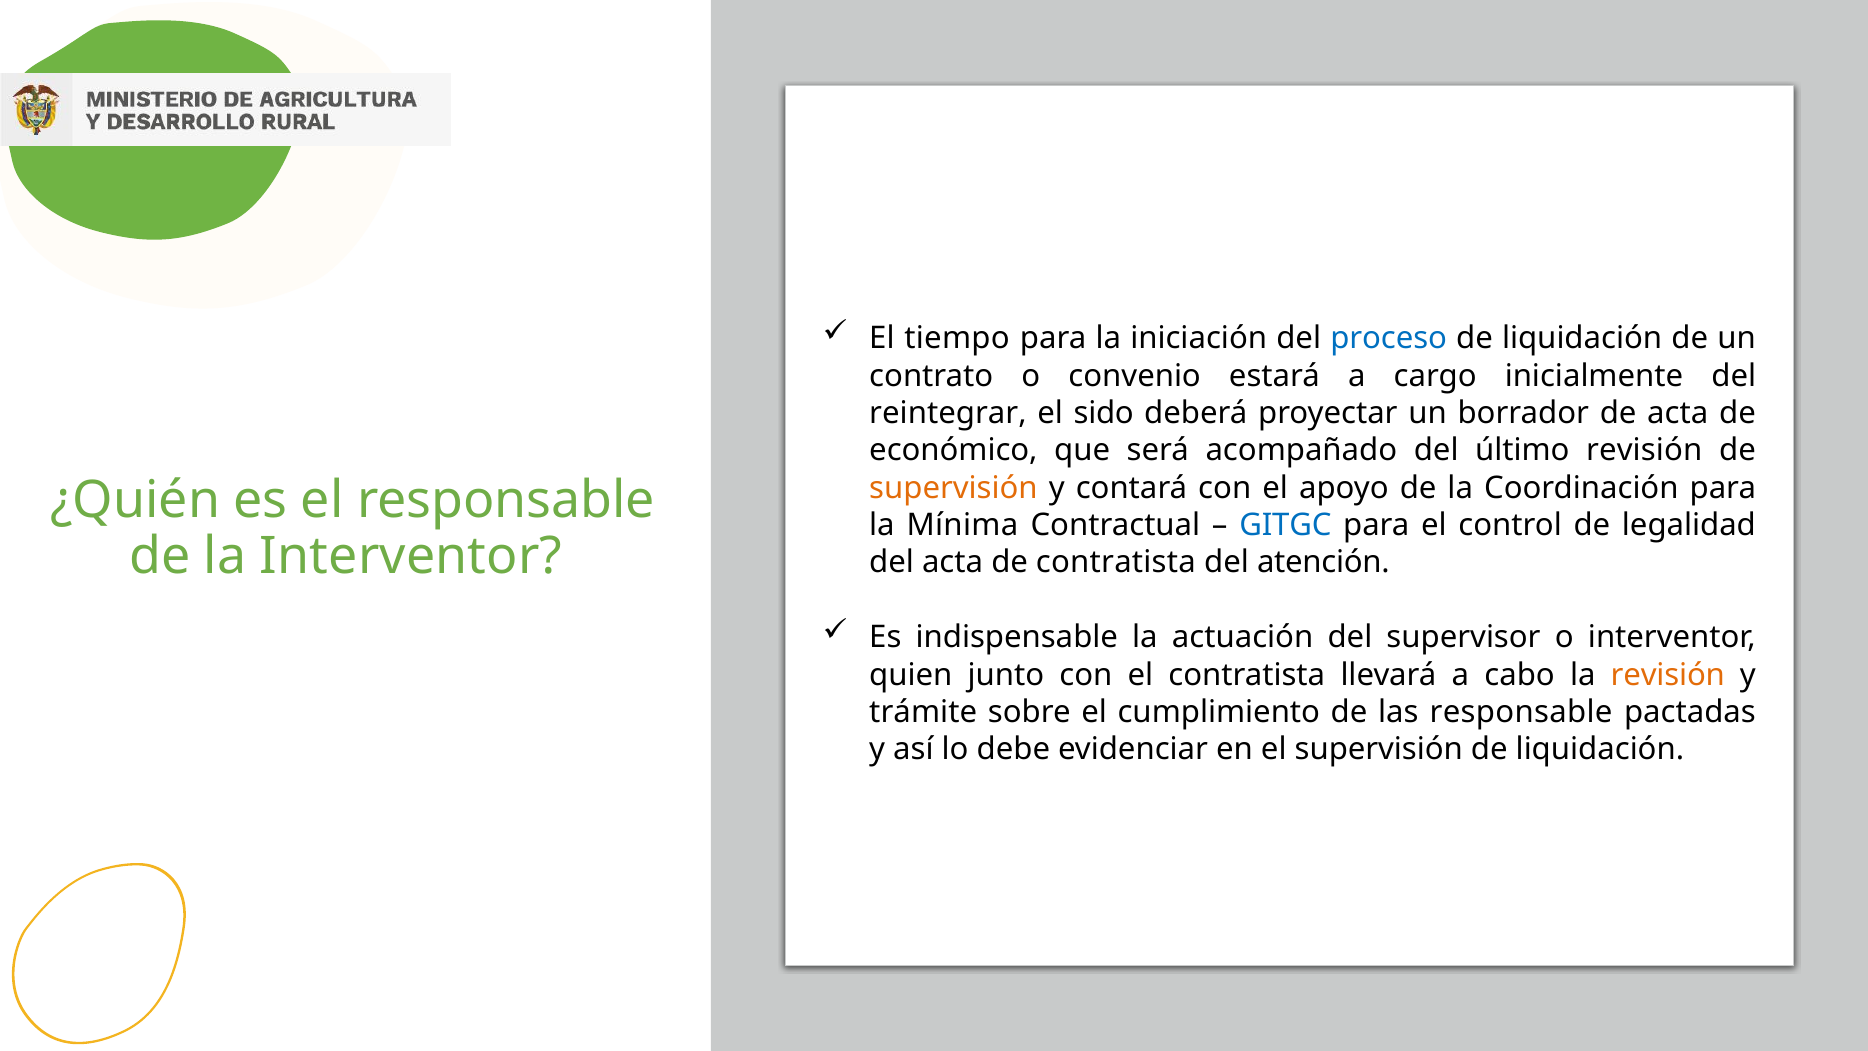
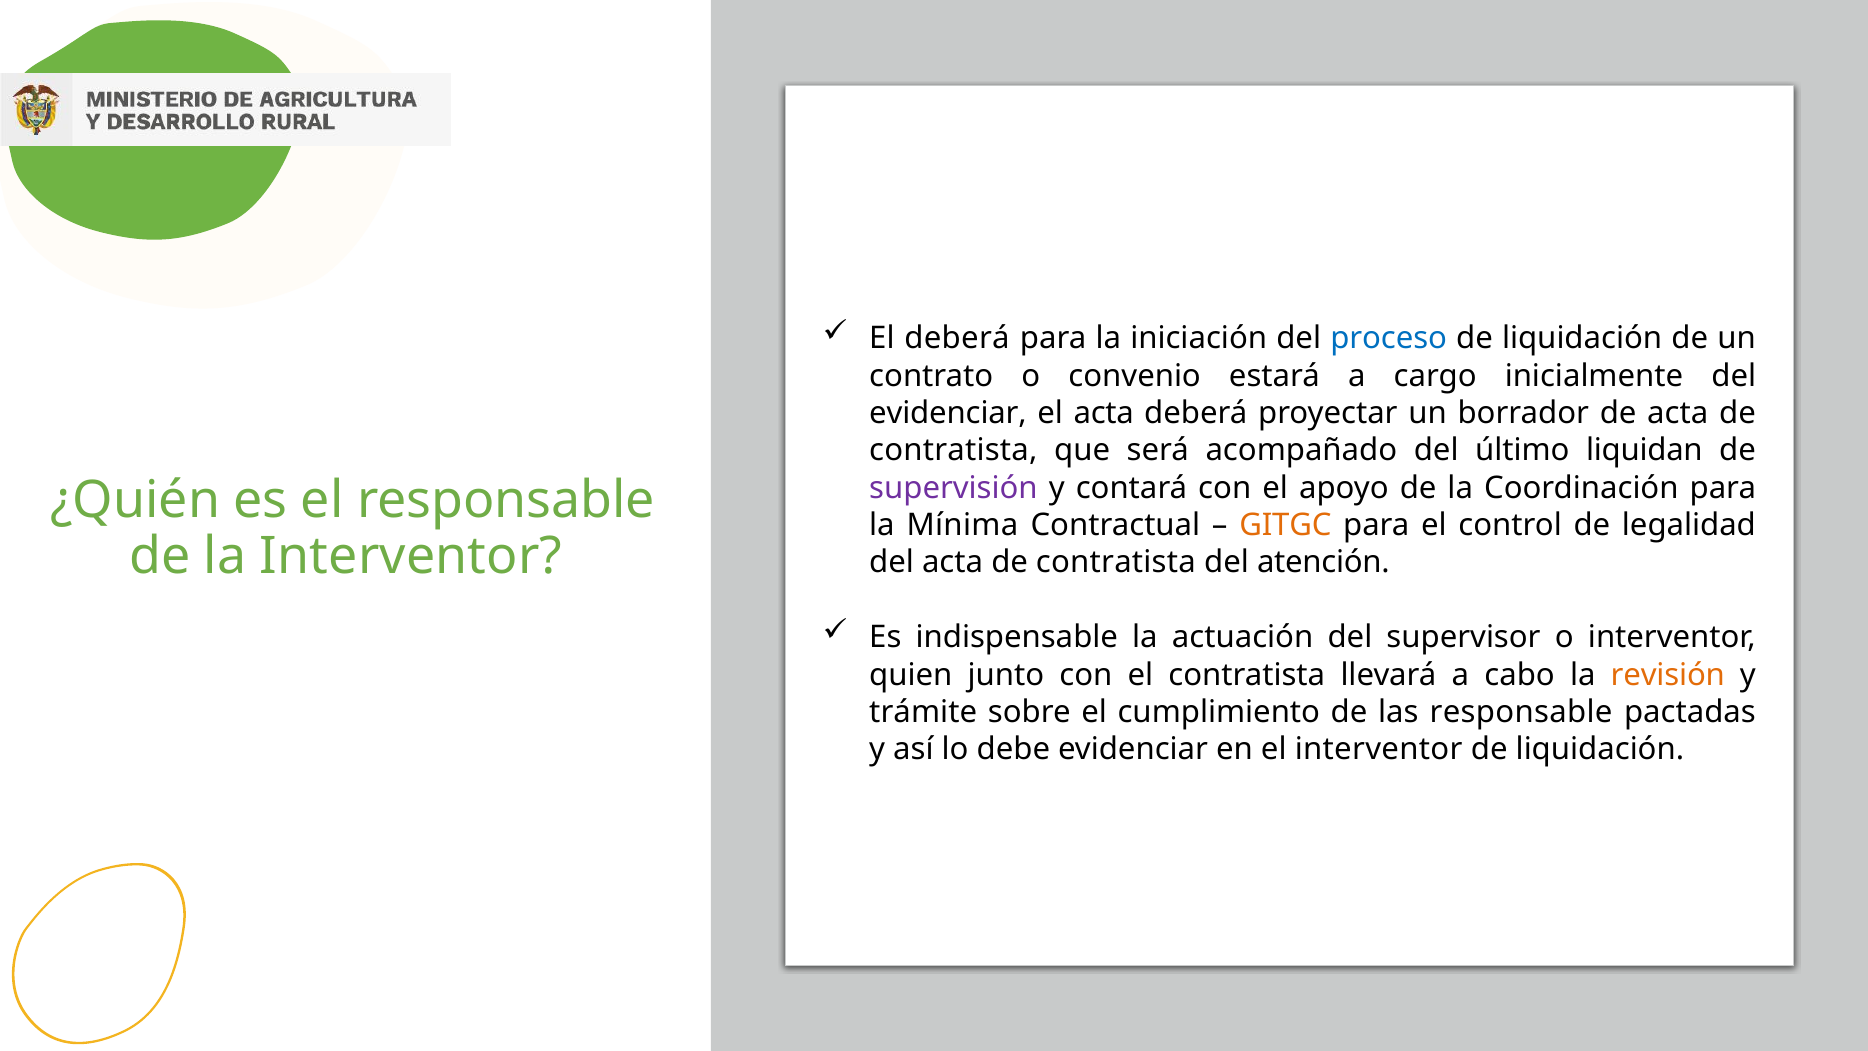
El tiempo: tiempo -> deberá (957, 338)
reintegrar: reintegrar -> evidenciar (948, 413)
el sido: sido -> acta (1104, 413)
económico: económico -> contratista (953, 450)
último revisión: revisión -> liquidan (1644, 450)
supervisión colour: orange -> purple (953, 488)
GITGC colour: blue -> orange (1285, 525)
el supervisión: supervisión -> interventor (1379, 749)
